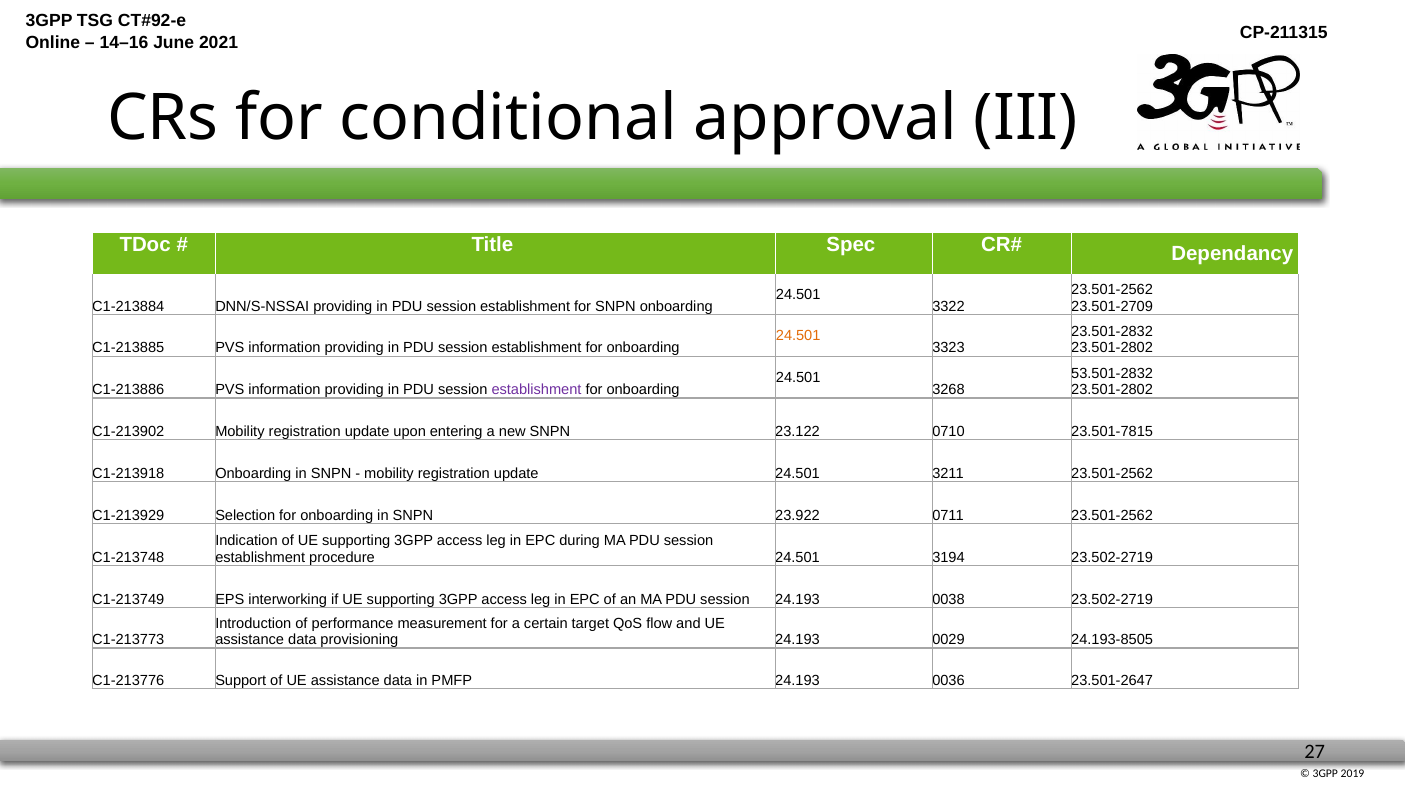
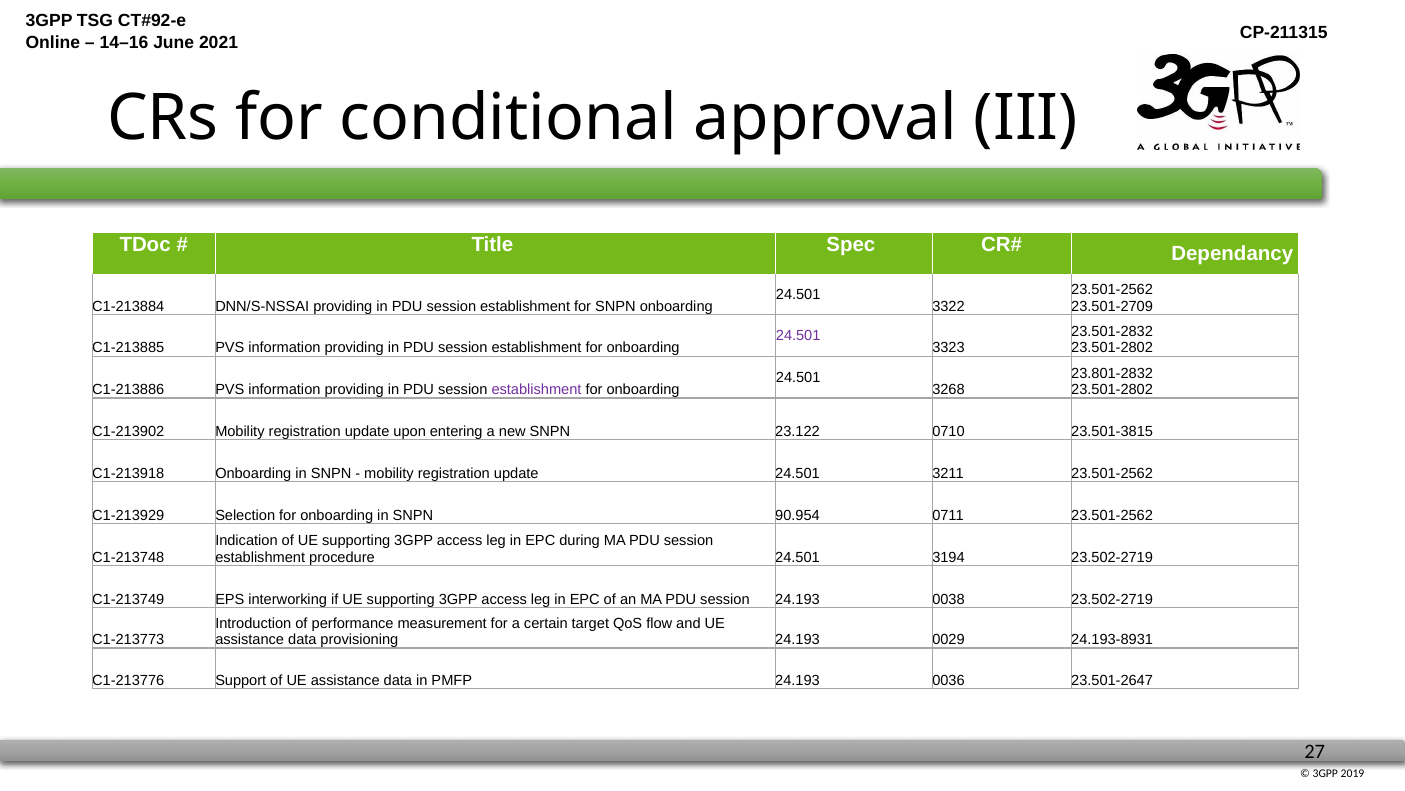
24.501 colour: orange -> purple (798, 335)
53.501-2832: 53.501-2832 -> 23.801-2832 (1112, 373)
23.501-7815: 23.501-7815 -> 23.501-3815 (1112, 431)
23.922: 23.922 -> 90.954 (797, 515)
24.193-8505: 24.193-8505 -> 24.193-8931 (1112, 639)
